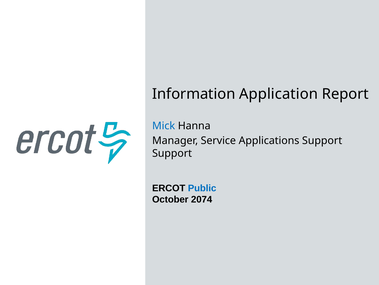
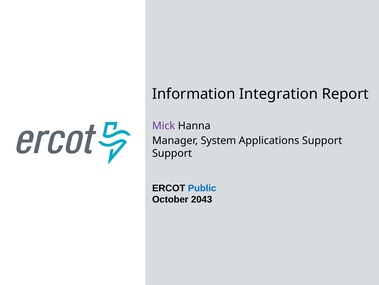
Application: Application -> Integration (279, 94)
Mick colour: blue -> purple (164, 126)
Service: Service -> System (218, 140)
2074: 2074 -> 2043 (202, 199)
